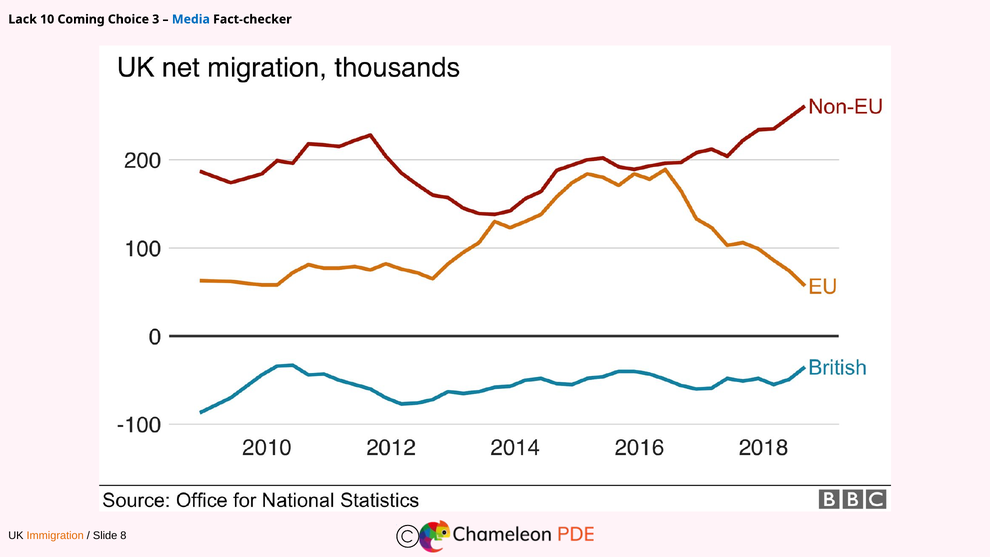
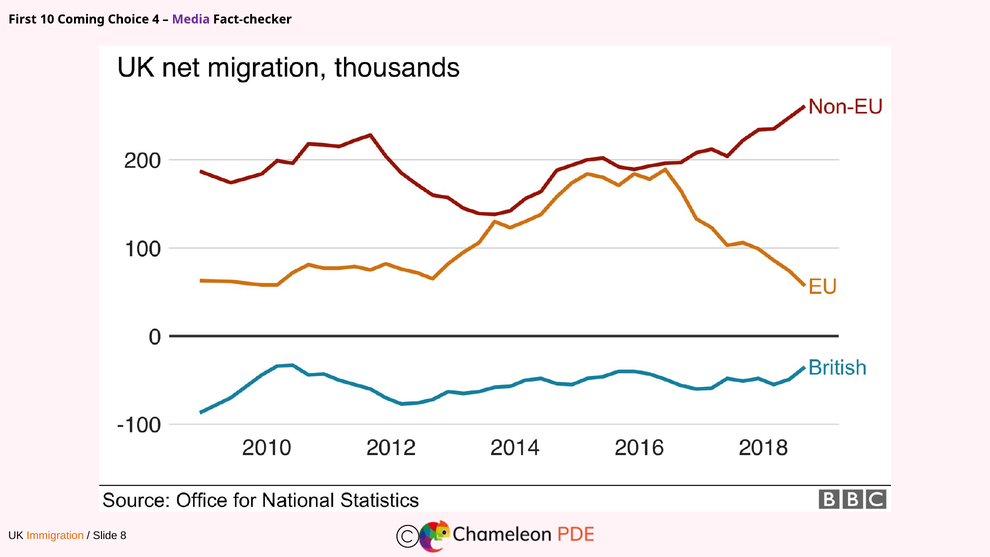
Lack: Lack -> First (23, 19)
3: 3 -> 4 (156, 19)
Media colour: blue -> purple (191, 19)
